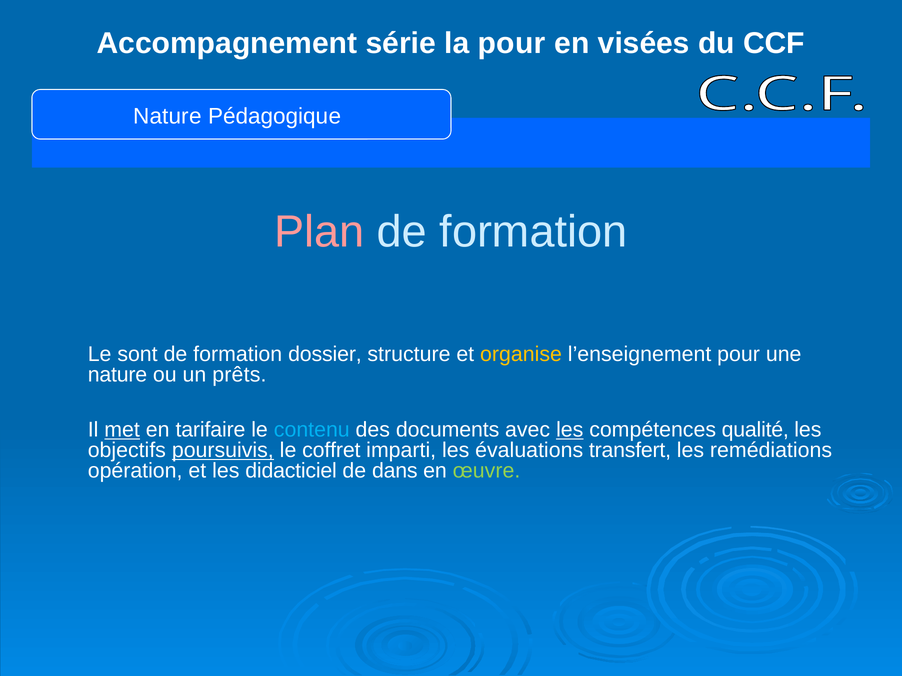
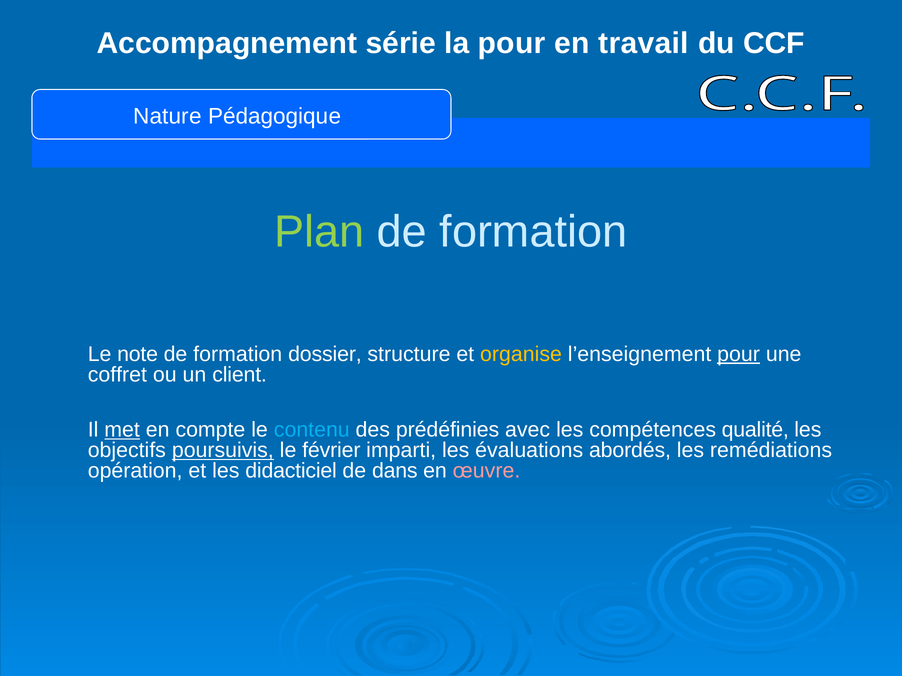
visées: visées -> travail (644, 43)
Plan colour: pink -> light green (319, 232)
sont: sont -> note (138, 354)
pour underline: none -> present (739, 354)
nature: nature -> coffret (117, 375)
prêts: prêts -> client (240, 375)
tarifaire: tarifaire -> compte (210, 430)
documents: documents -> prédéfinies (448, 430)
les underline: present -> none (570, 430)
coffret: coffret -> février (331, 451)
transfert: transfert -> abordés (630, 451)
œuvre colour: light green -> pink (487, 471)
